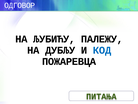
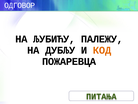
КОД colour: blue -> orange (102, 50)
